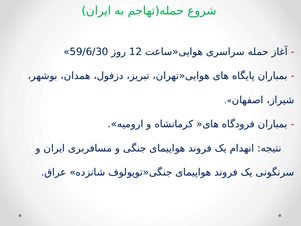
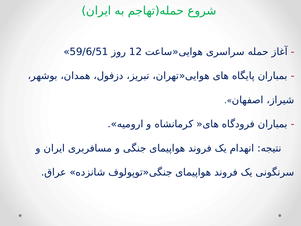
59/6/30: 59/6/30 -> 59/6/51 (89, 52)
